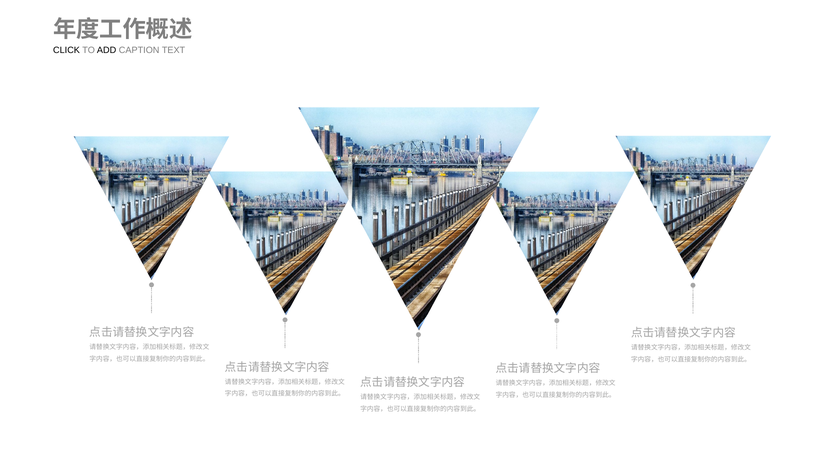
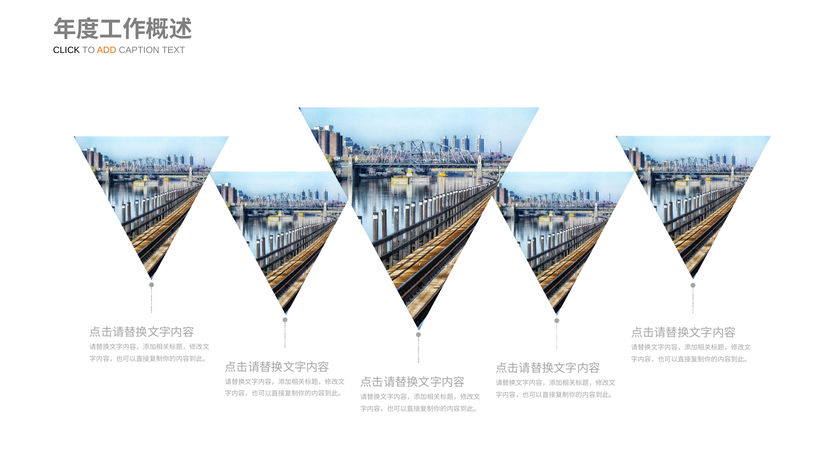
ADD colour: black -> orange (107, 50)
